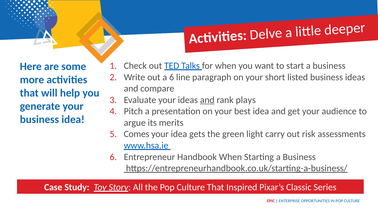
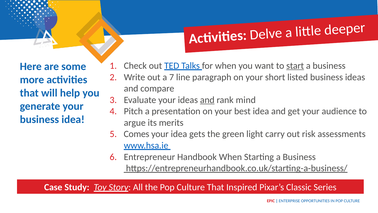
start underline: none -> present (295, 66)
a 6: 6 -> 7 (172, 77)
plays: plays -> mind (246, 100)
